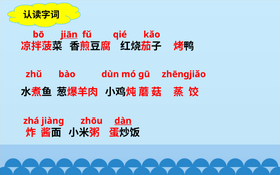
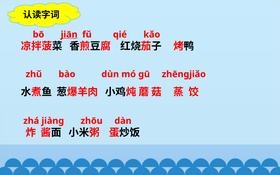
dàn underline: present -> none (123, 121)
